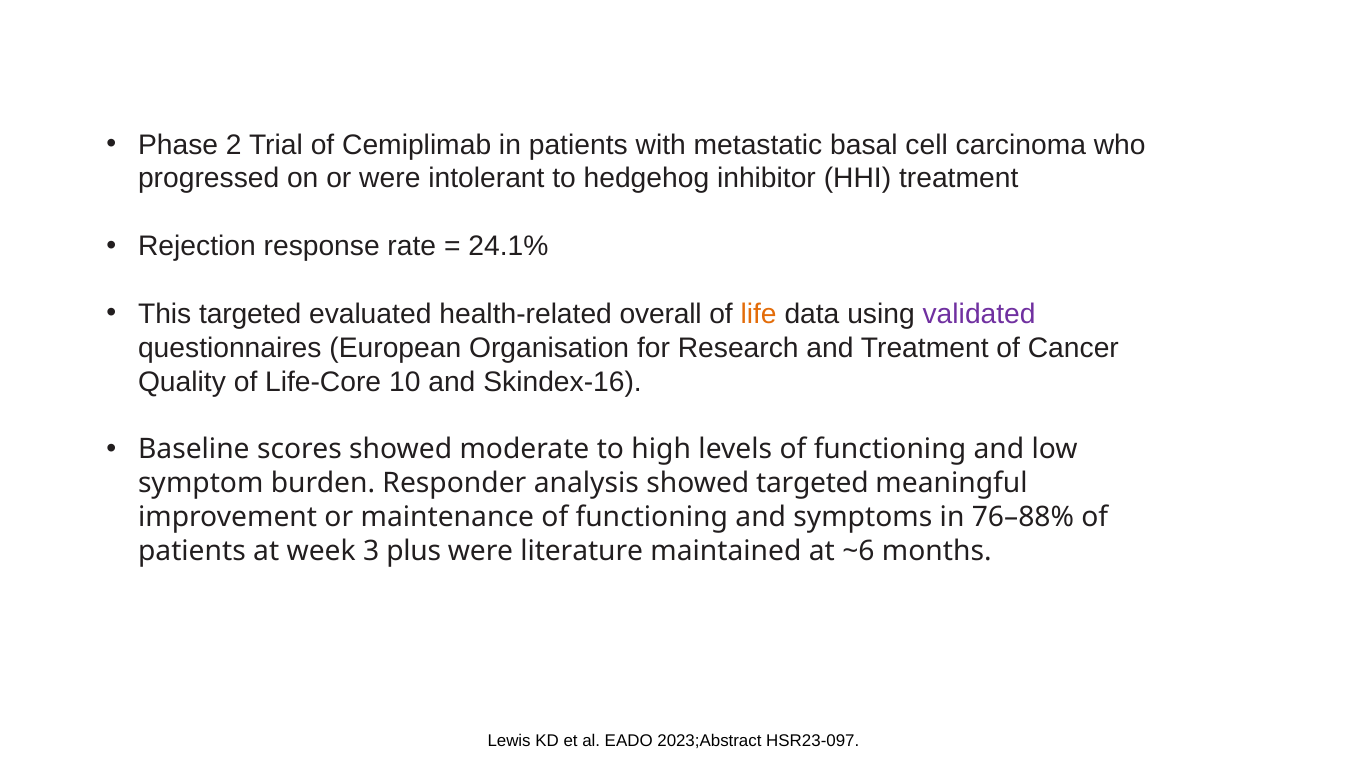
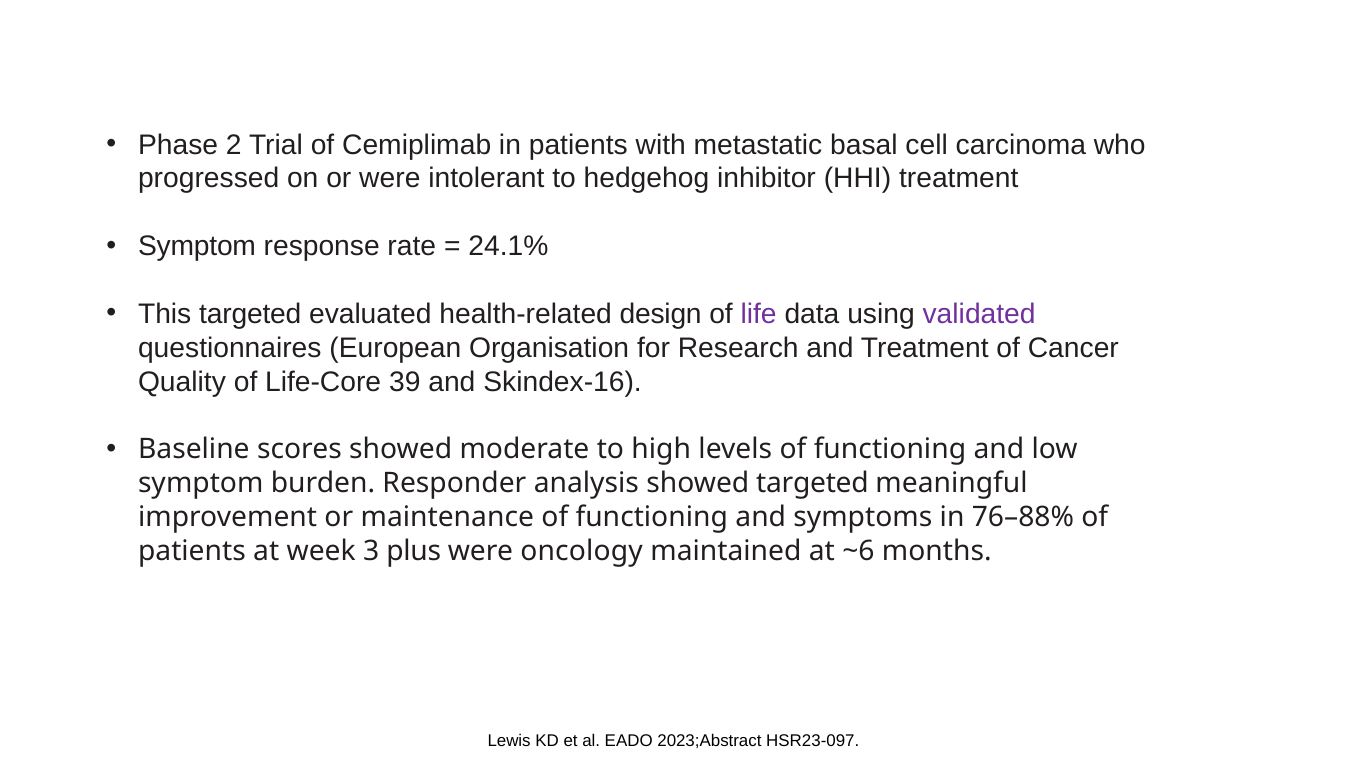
Rejection: Rejection -> Symptom (197, 246)
overall: overall -> design (661, 314)
life colour: orange -> purple (759, 314)
10: 10 -> 39 (405, 382)
literature: literature -> oncology (582, 551)
